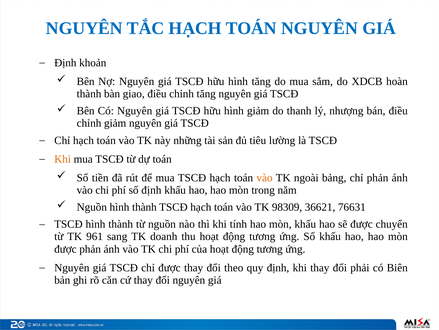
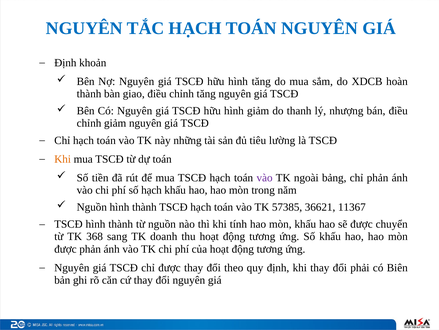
vào colour: orange -> purple (265, 177)
số định: định -> hạch (152, 190)
98309: 98309 -> 57385 (287, 207)
76631: 76631 -> 11367 (352, 207)
961: 961 -> 368 (95, 236)
